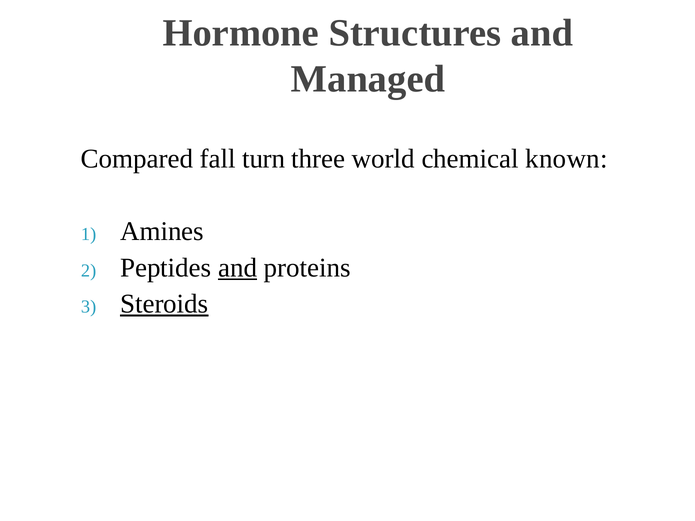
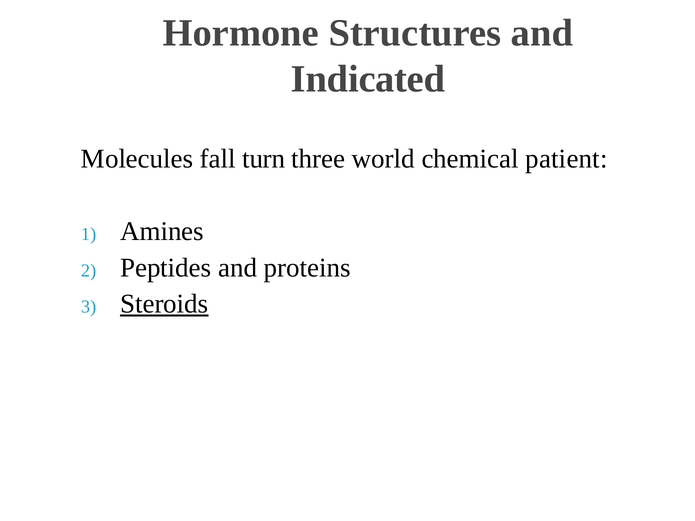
Managed: Managed -> Indicated (368, 79)
Compared: Compared -> Molecules (137, 159)
known: known -> patient (567, 159)
and underline: present -> none (238, 268)
